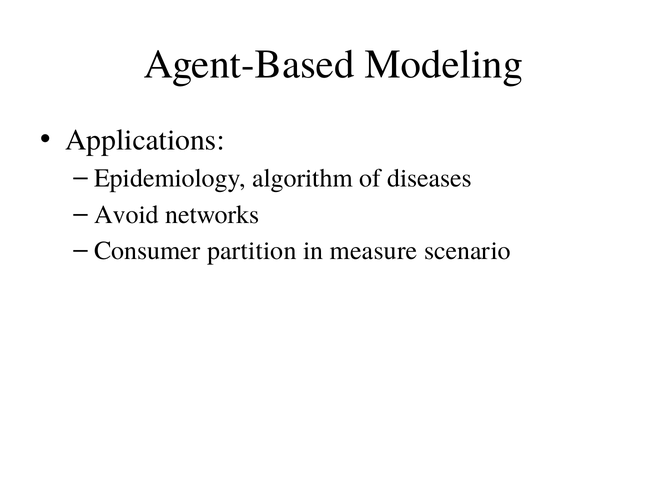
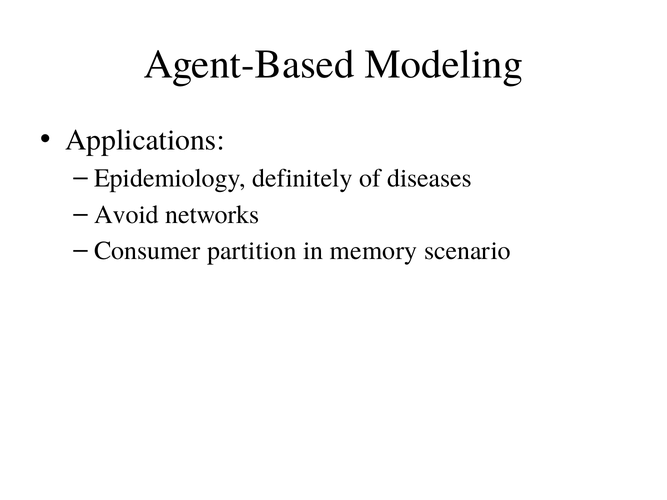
algorithm: algorithm -> definitely (302, 178)
measure: measure -> memory (374, 251)
